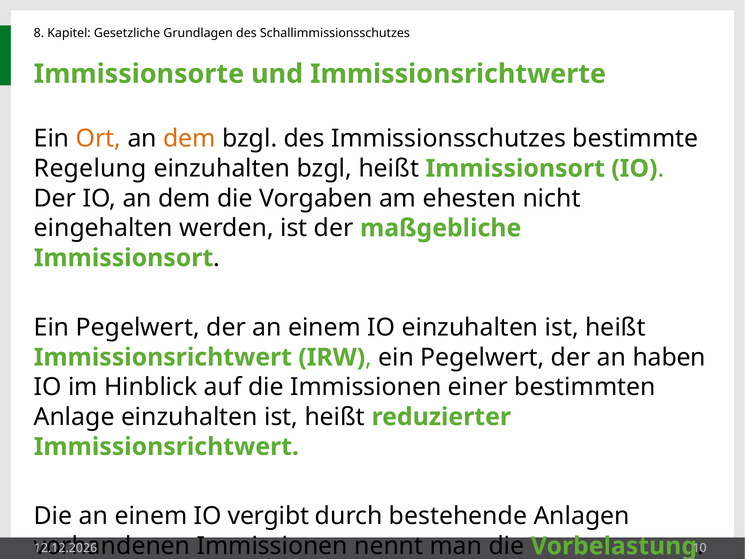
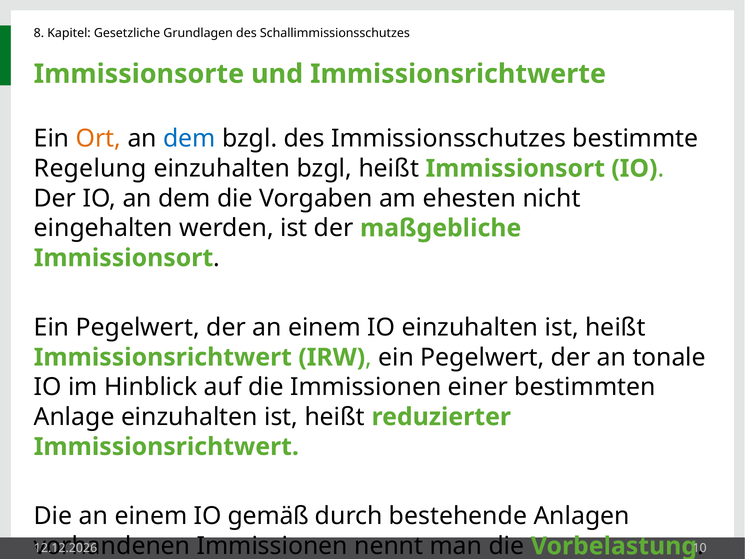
dem colour: orange -> blue (189, 139)
haben: haben -> tonale (669, 357)
vergibt: vergibt -> gemäß (268, 516)
